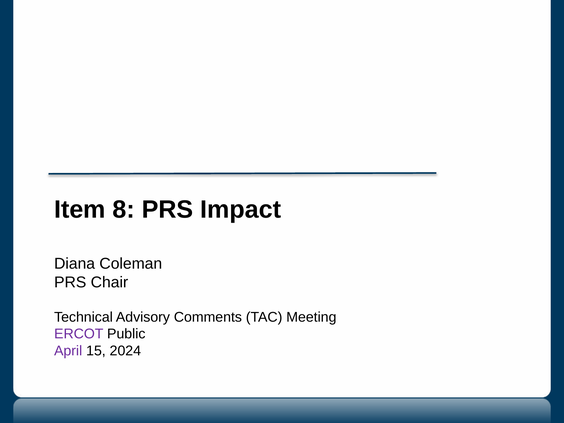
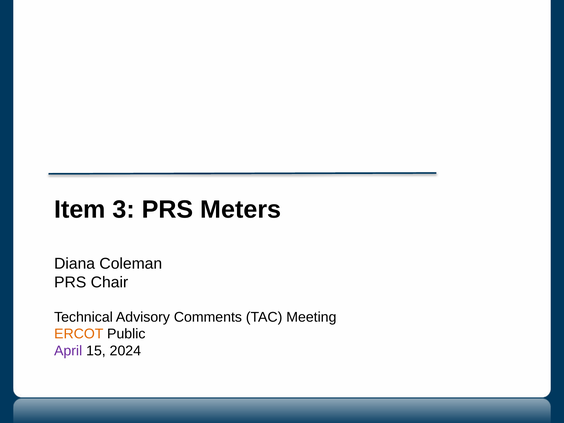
8: 8 -> 3 (124, 210)
Impact: Impact -> Meters (241, 210)
ERCOT colour: purple -> orange (79, 334)
